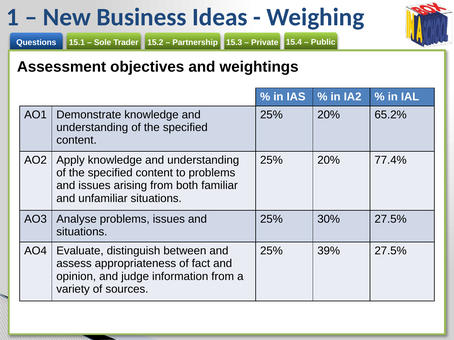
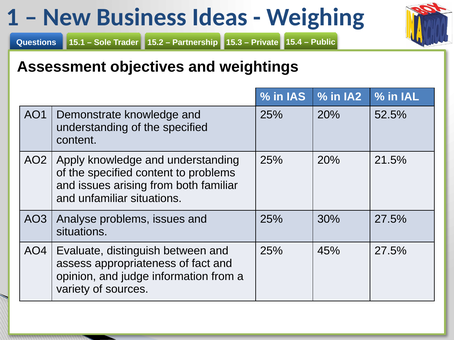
65.2%: 65.2% -> 52.5% (391, 115)
77.4%: 77.4% -> 21.5% (391, 160)
39%: 39% -> 45% (329, 251)
